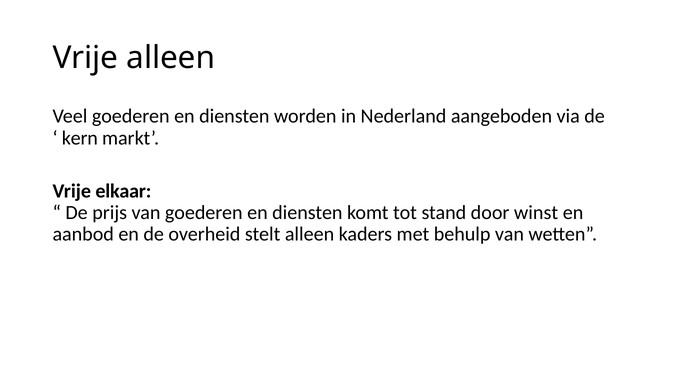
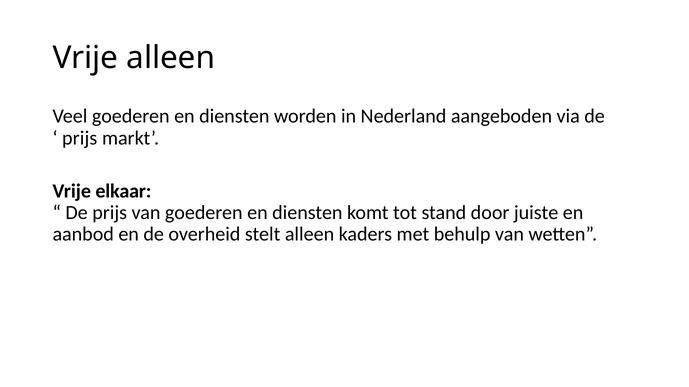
kern: kern -> prijs (80, 138)
winst: winst -> juiste (536, 213)
